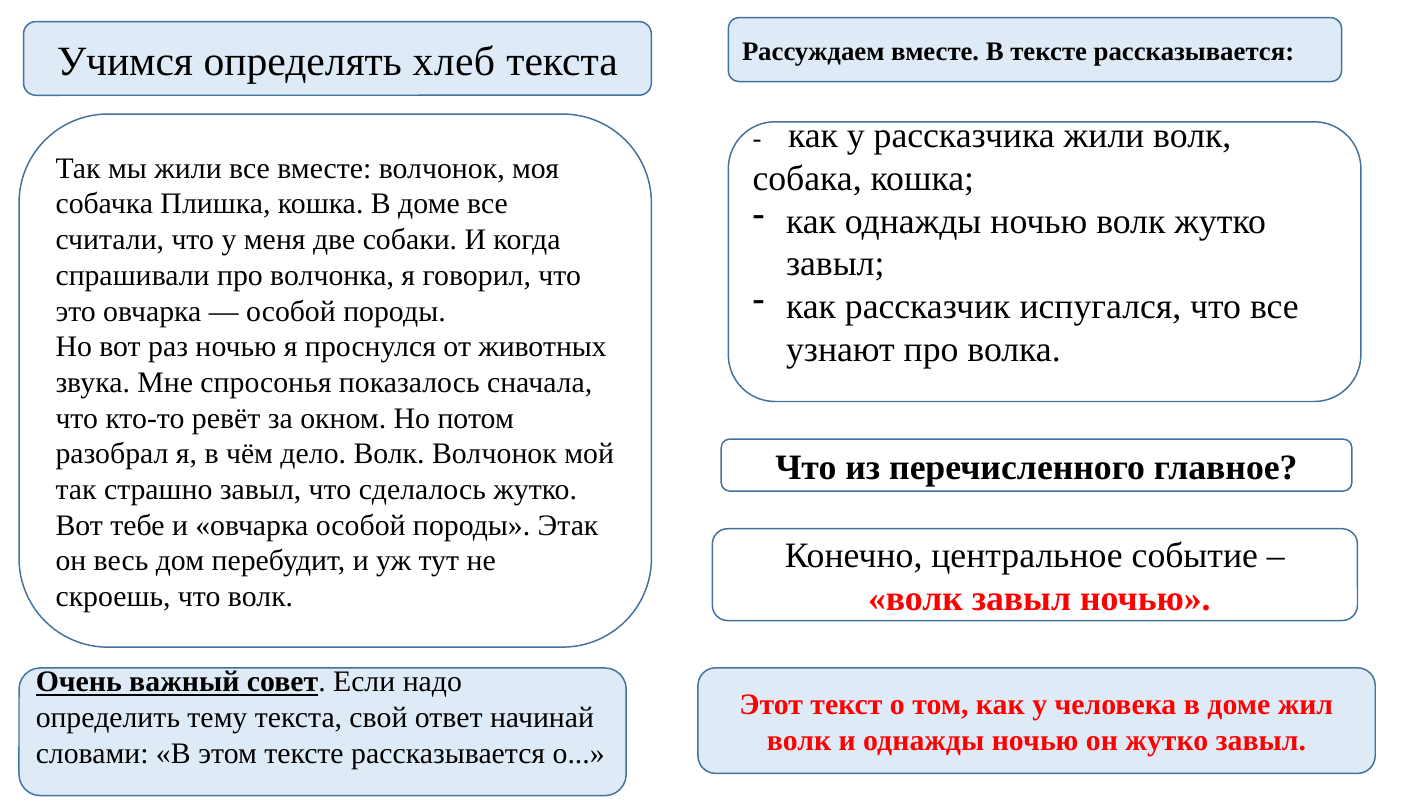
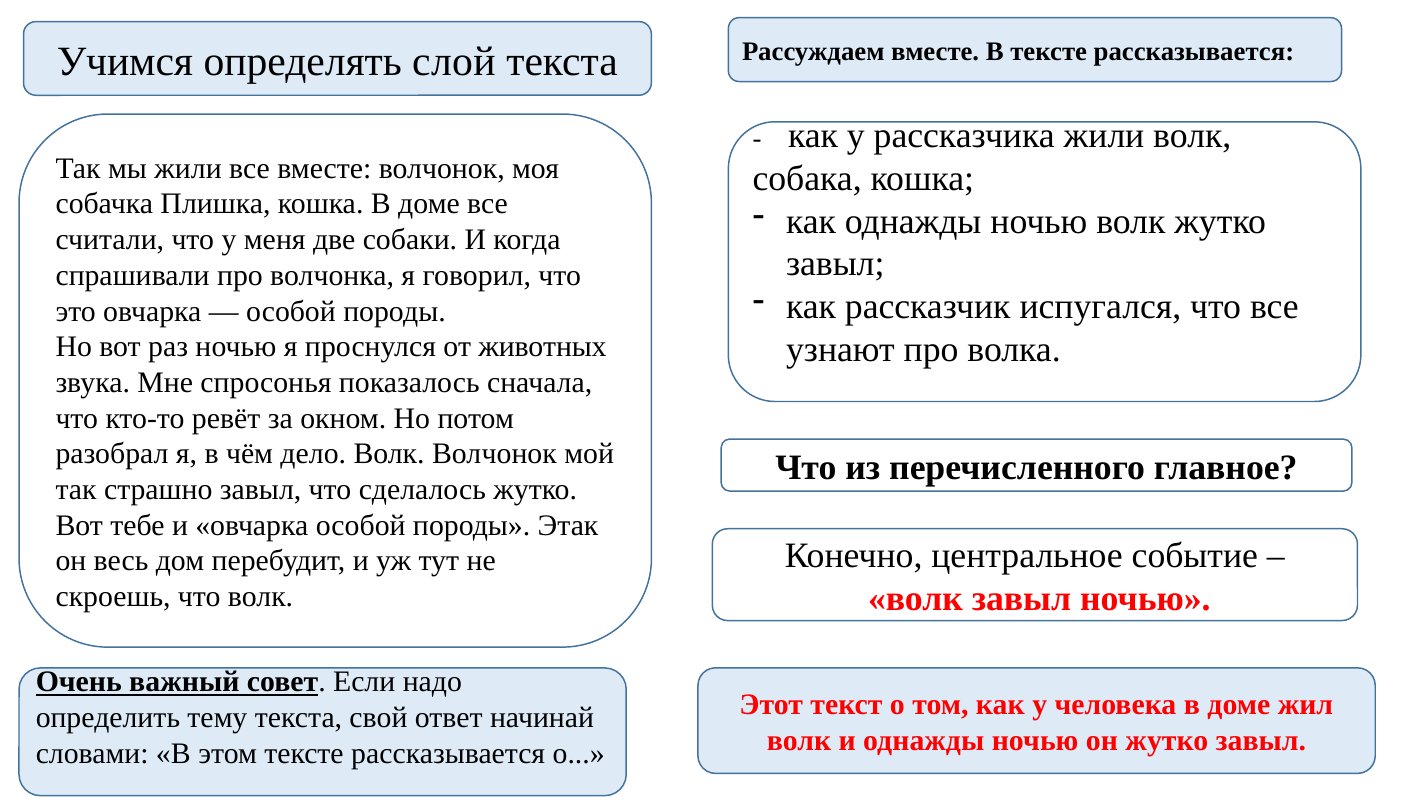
хлеб: хлеб -> слой (454, 61)
